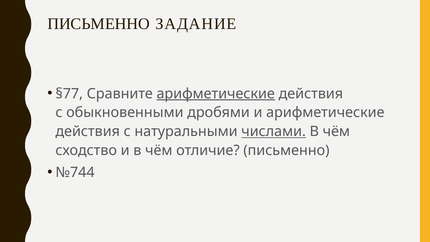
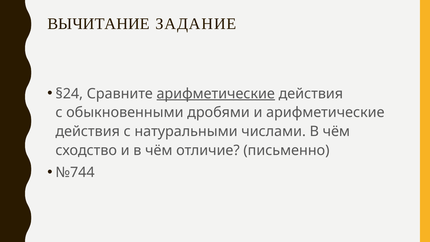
ПИСЬМЕННО: ПИСЬМЕННО -> ВЫЧИТАНИЕ (99, 24)
§77: §77 -> §24 (69, 94)
числами underline: present -> none (274, 131)
